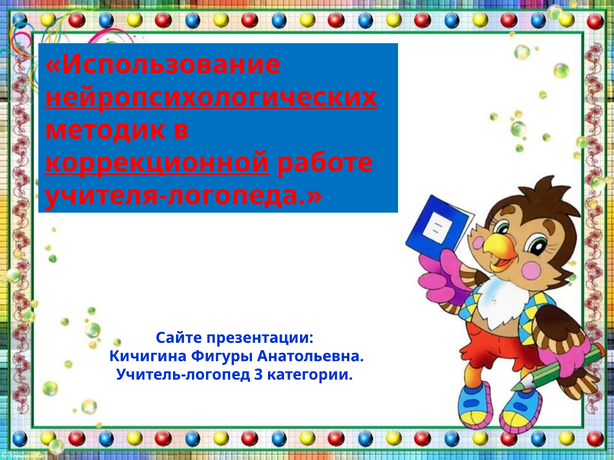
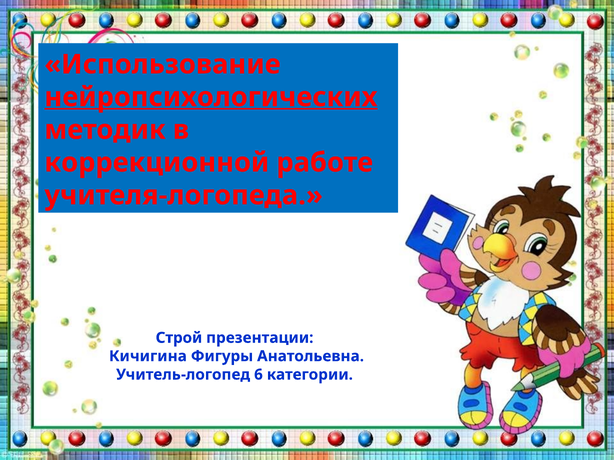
коррекционной underline: present -> none (157, 163)
Сайте: Сайте -> Строй (179, 338)
3: 3 -> 6 (258, 375)
